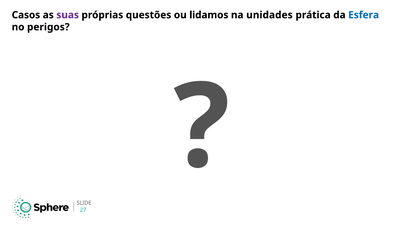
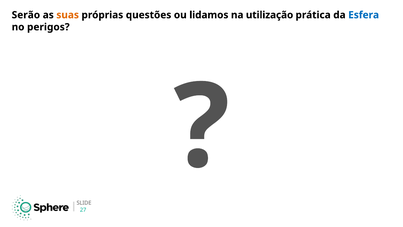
Casos: Casos -> Serão (26, 15)
suas colour: purple -> orange (68, 15)
unidades: unidades -> utilização (270, 15)
